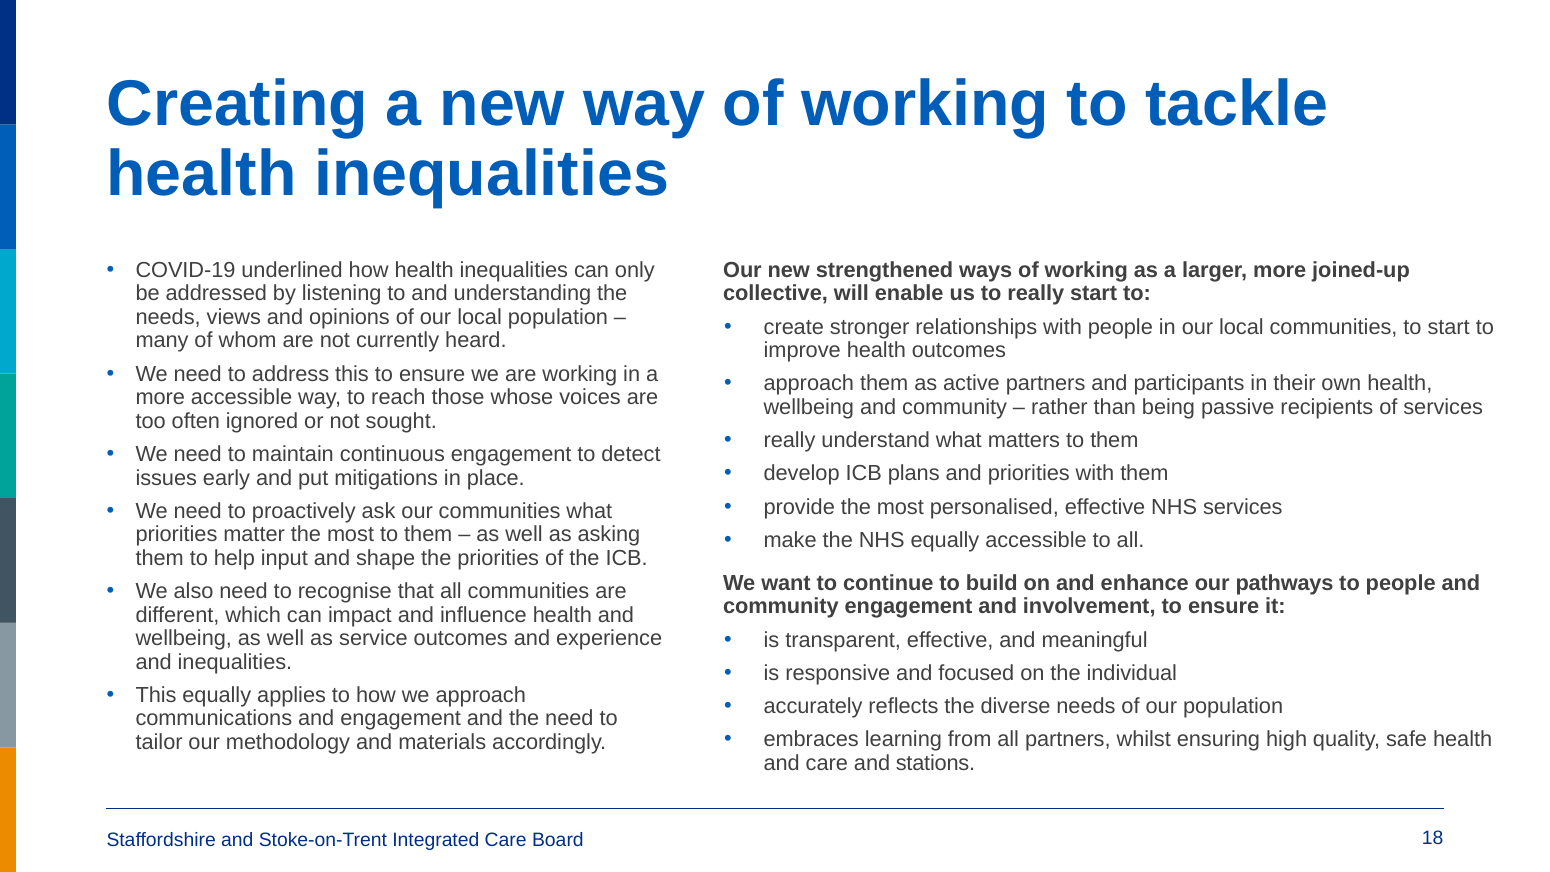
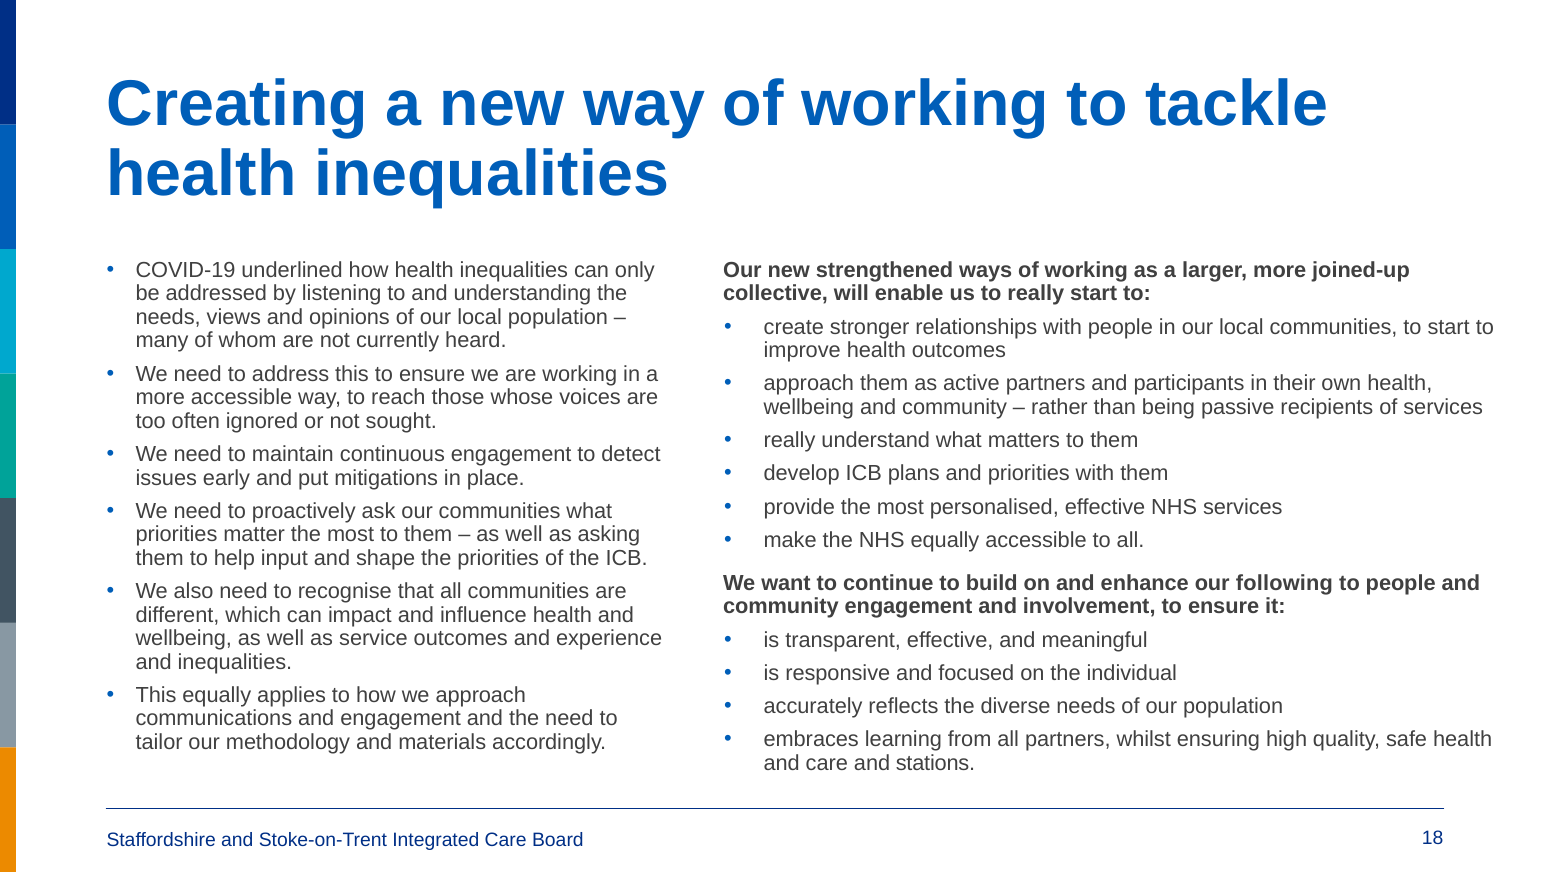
pathways: pathways -> following (1284, 583)
